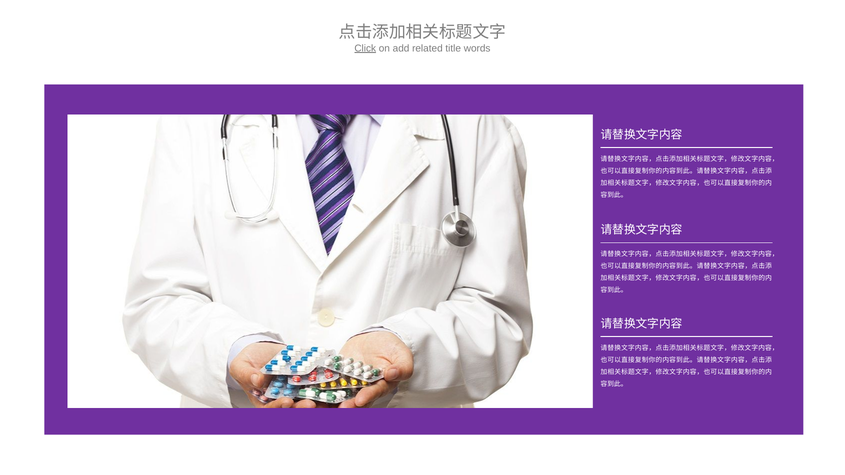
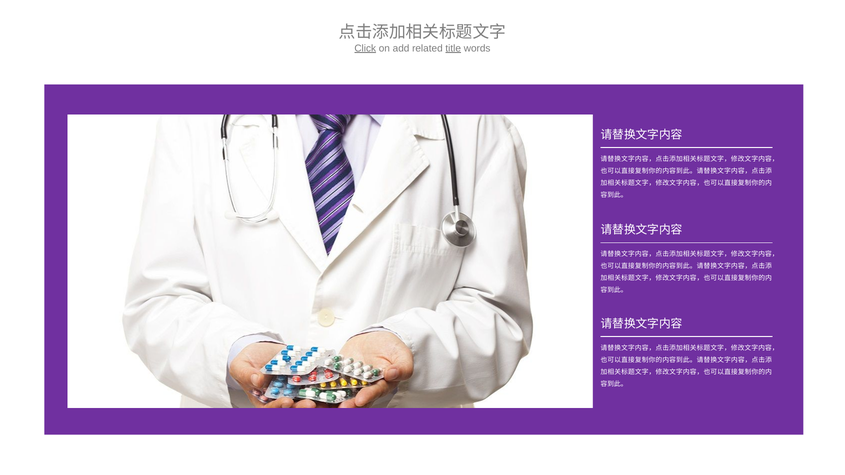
title underline: none -> present (453, 48)
